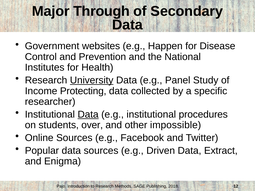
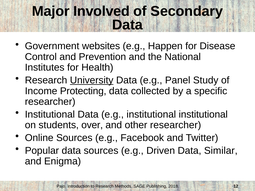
Through: Through -> Involved (102, 11)
Data underline: present -> none (88, 115)
institutional procedures: procedures -> institutional (203, 115)
other impossible: impossible -> researcher (176, 125)
Extract: Extract -> Similar (221, 151)
